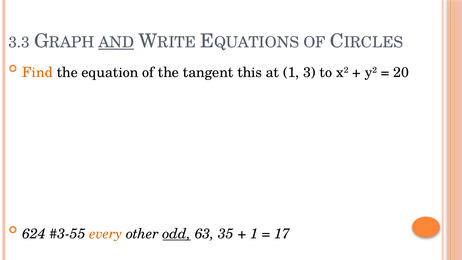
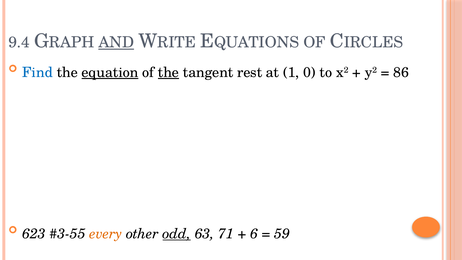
3.3: 3.3 -> 9.4 (19, 42)
Find colour: orange -> blue (38, 72)
equation underline: none -> present (110, 72)
the underline: none -> present (168, 72)
this: this -> rest (250, 72)
3: 3 -> 0 (309, 72)
20: 20 -> 86 (401, 72)
624: 624 -> 623 (34, 234)
35: 35 -> 71 (226, 234)
1: 1 -> 6 (254, 234)
17: 17 -> 59 (282, 234)
